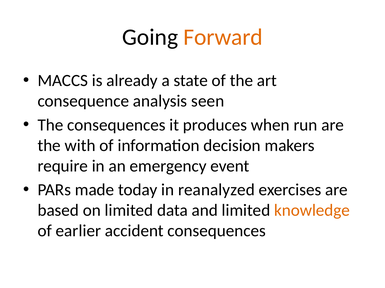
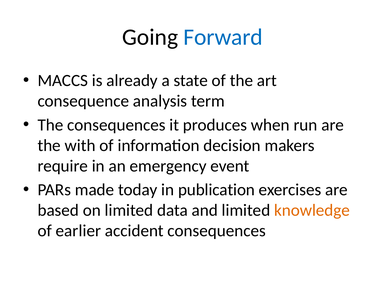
Forward colour: orange -> blue (223, 37)
seen: seen -> term (208, 101)
reanalyzed: reanalyzed -> publication (216, 190)
